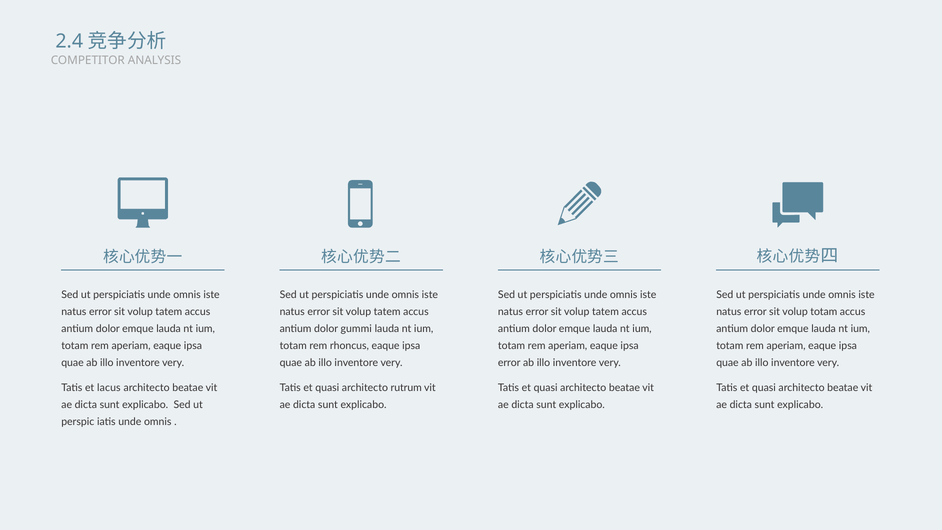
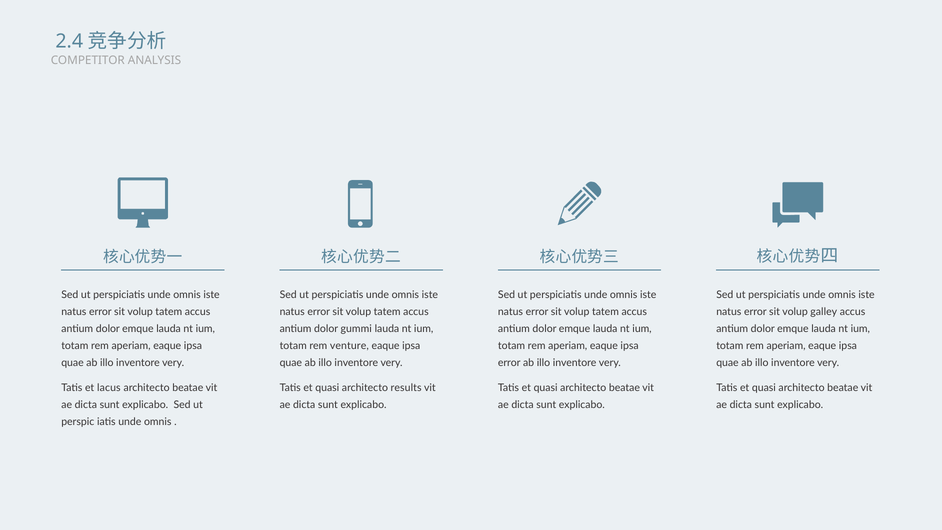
volup totam: totam -> galley (824, 312)
rhoncus: rhoncus -> venture (349, 346)
rutrum: rutrum -> results (406, 388)
